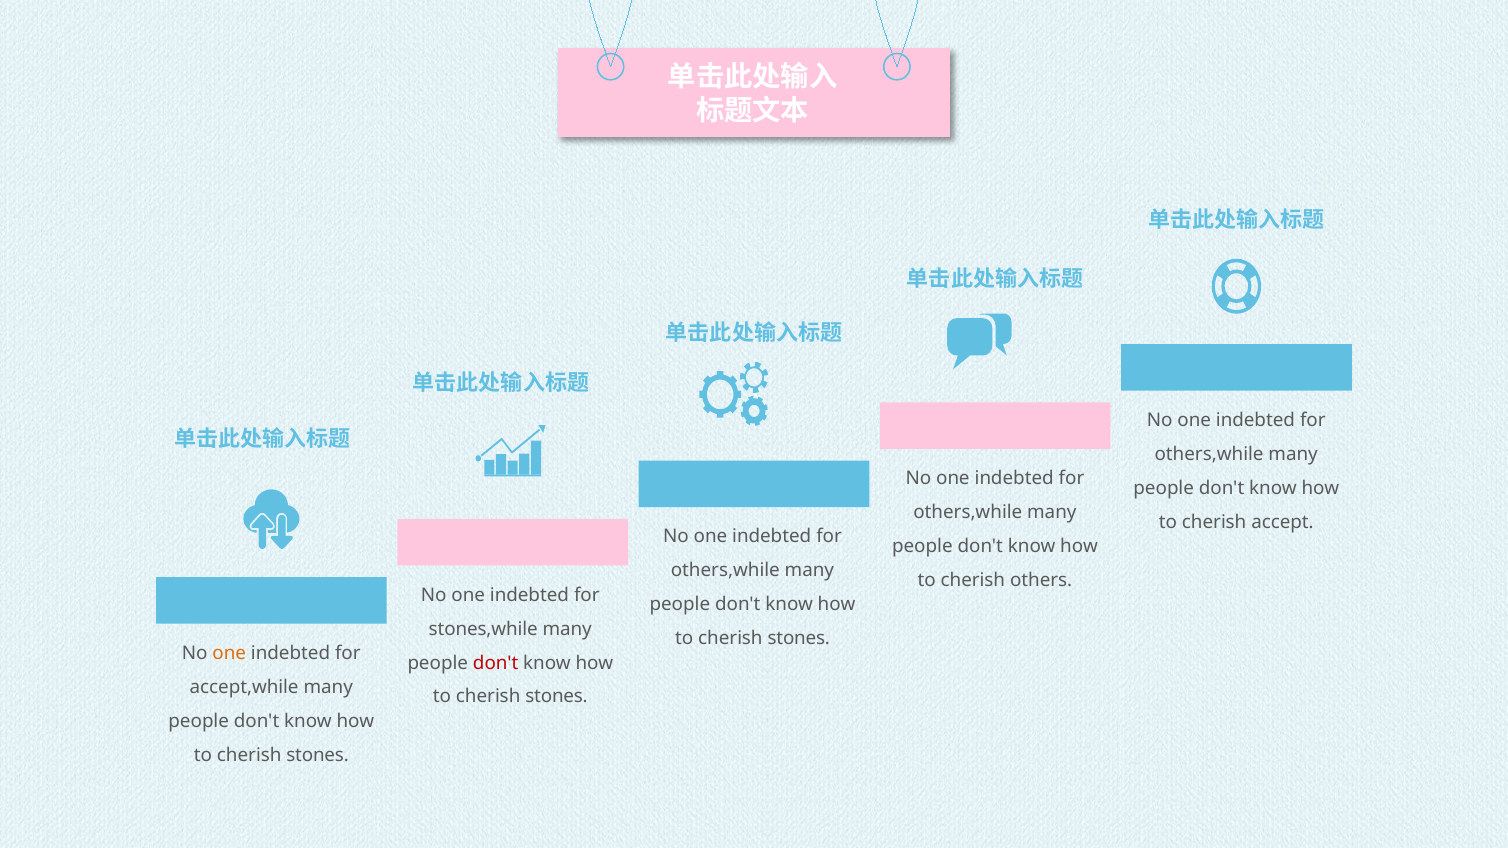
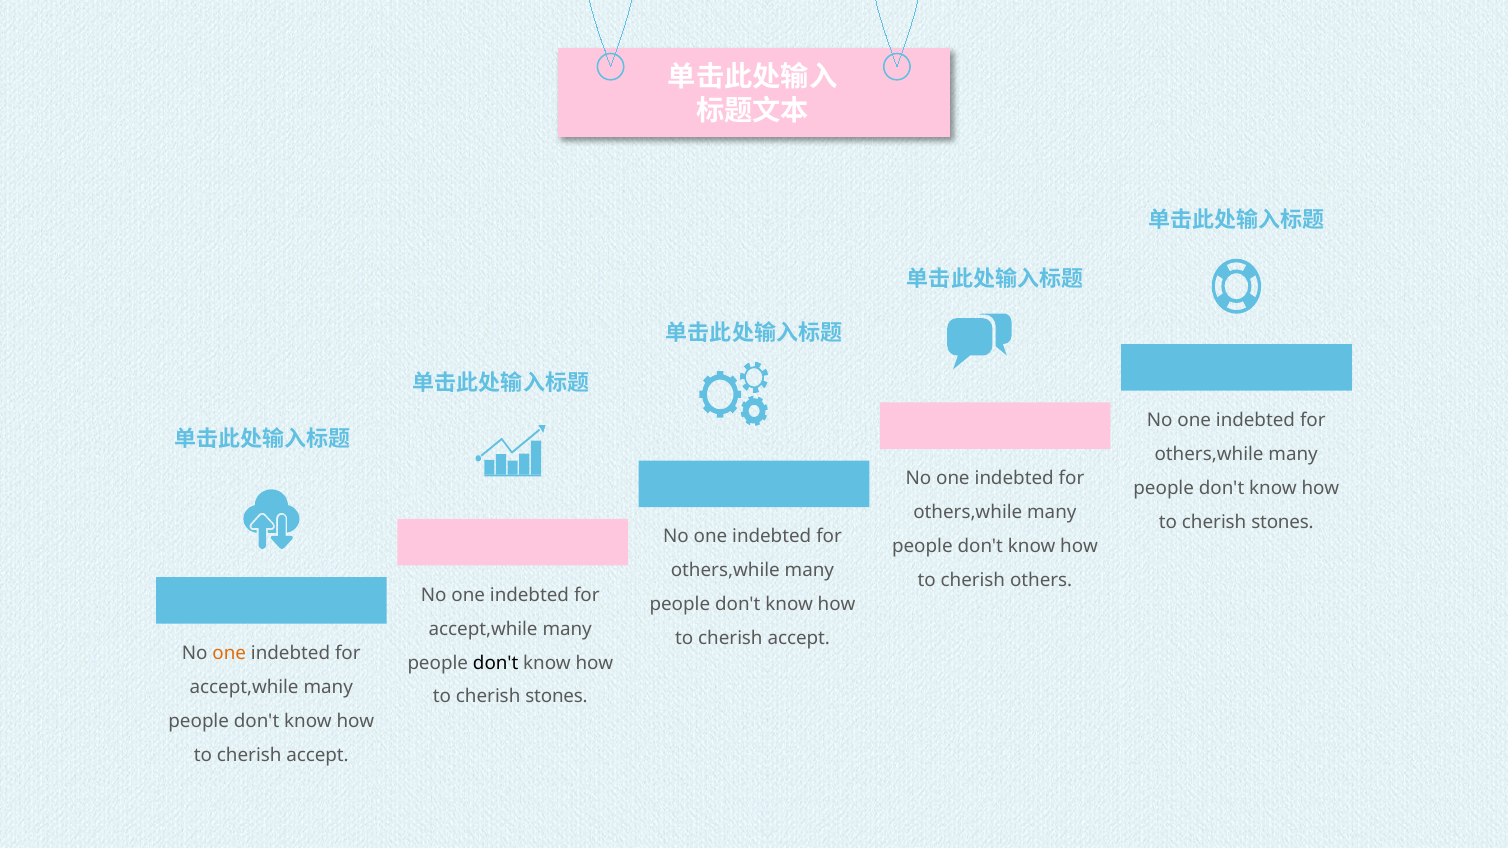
accept: accept -> stones (1283, 522)
stones,while: stones,while -> accept,while (483, 629)
stones: stones -> accept (799, 639)
don't colour: red -> black (496, 663)
stones: stones -> accept (318, 755)
